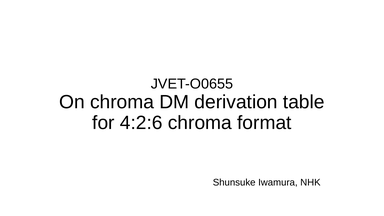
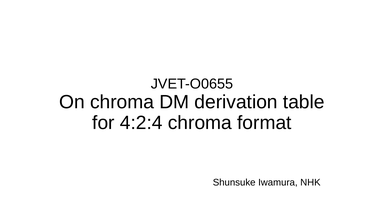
4:2:6: 4:2:6 -> 4:2:4 (141, 123)
